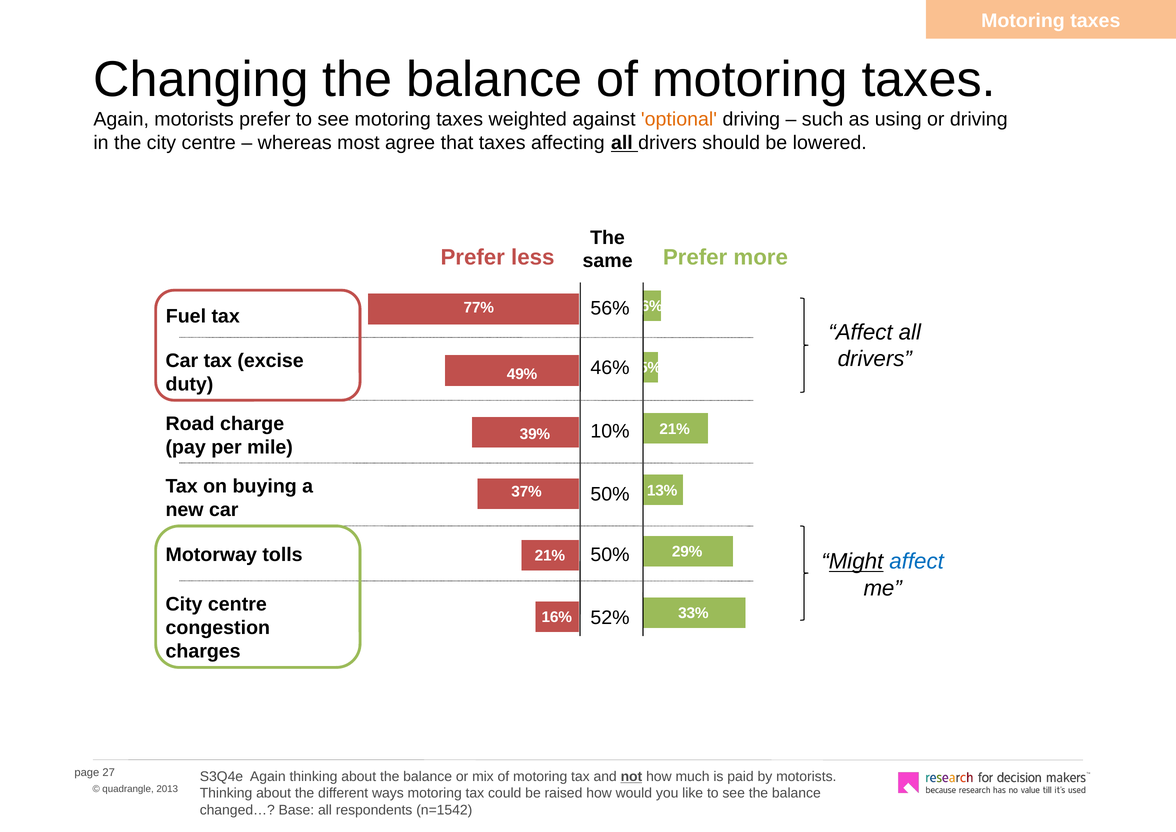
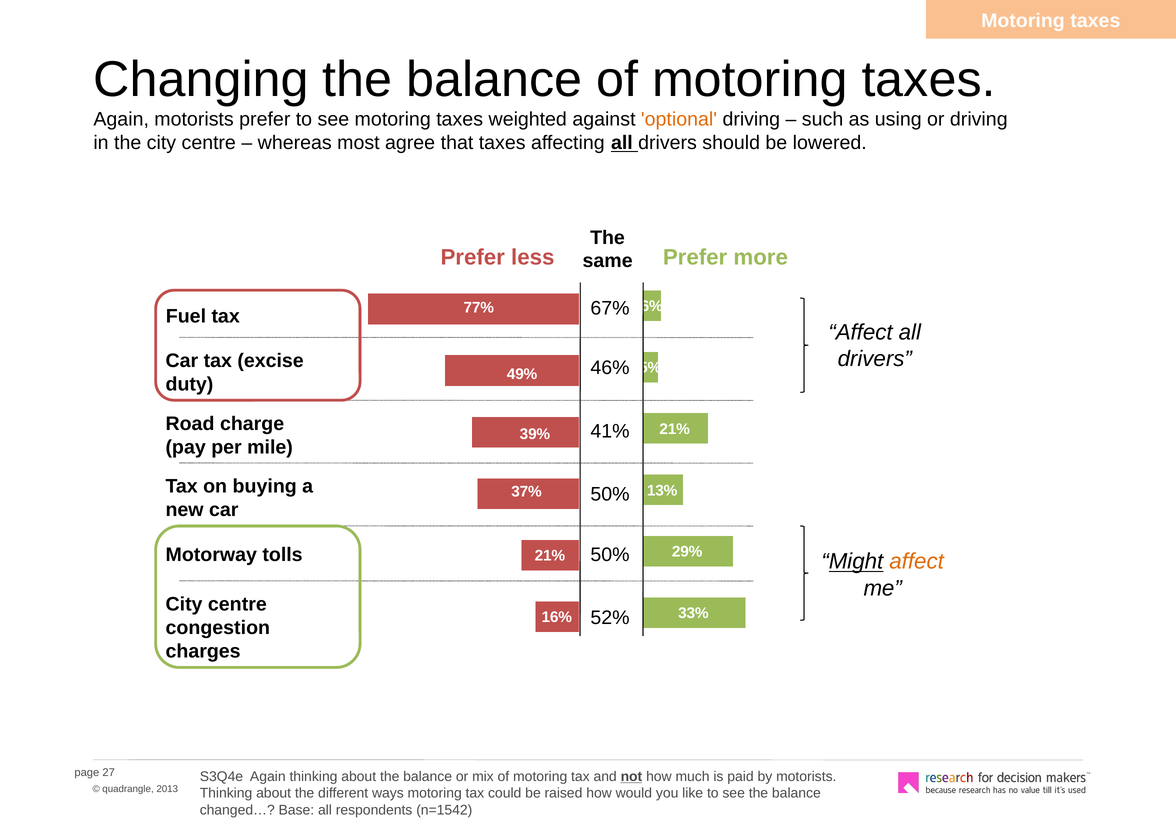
56%: 56% -> 67% (610, 308)
10%: 10% -> 41% (610, 432)
affect colour: blue -> orange (917, 562)
